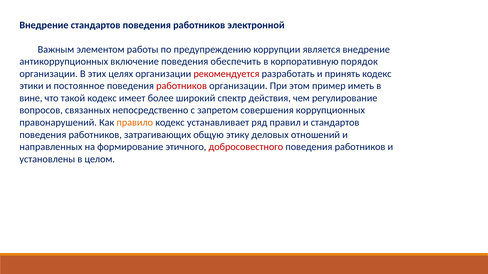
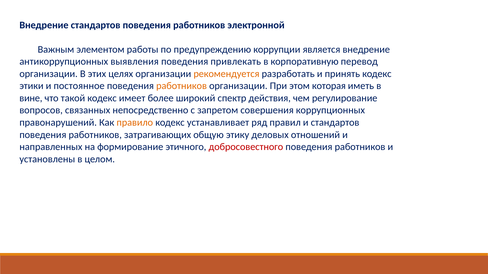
включение: включение -> выявления (135, 62)
обеспечить: обеспечить -> привлекать (236, 62)
порядок: порядок -> перевод (359, 62)
рекомендуется colour: red -> orange (226, 74)
работников colour: red -> orange (182, 86)
пример: пример -> которая (329, 86)
